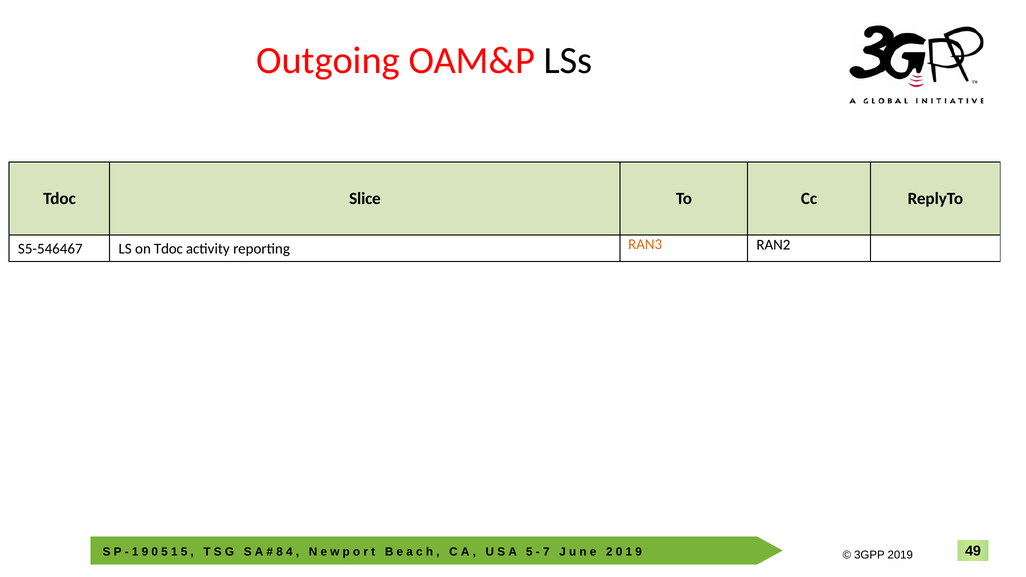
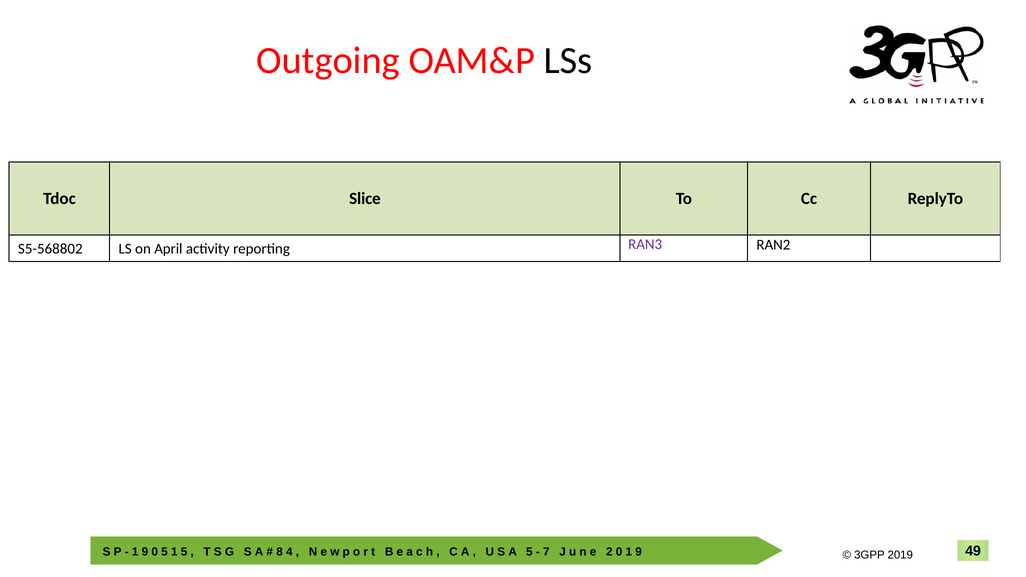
S5-546467: S5-546467 -> S5-568802 (50, 249)
on Tdoc: Tdoc -> April (168, 249)
RAN3 colour: orange -> purple (645, 244)
